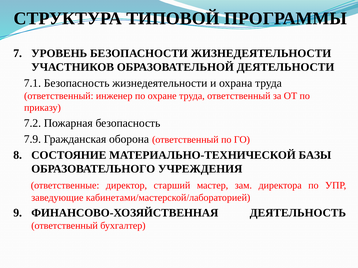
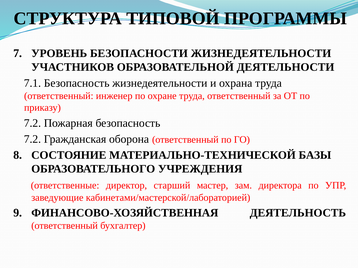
7.9: 7.9 -> 7.2 (32, 139)
